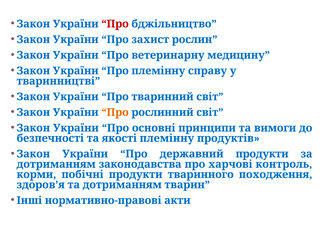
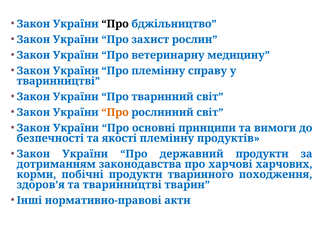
Про colour: red -> black (115, 24)
контроль: контроль -> харчових (284, 165)
та дотриманням: дотриманням -> тваринництві (122, 185)
